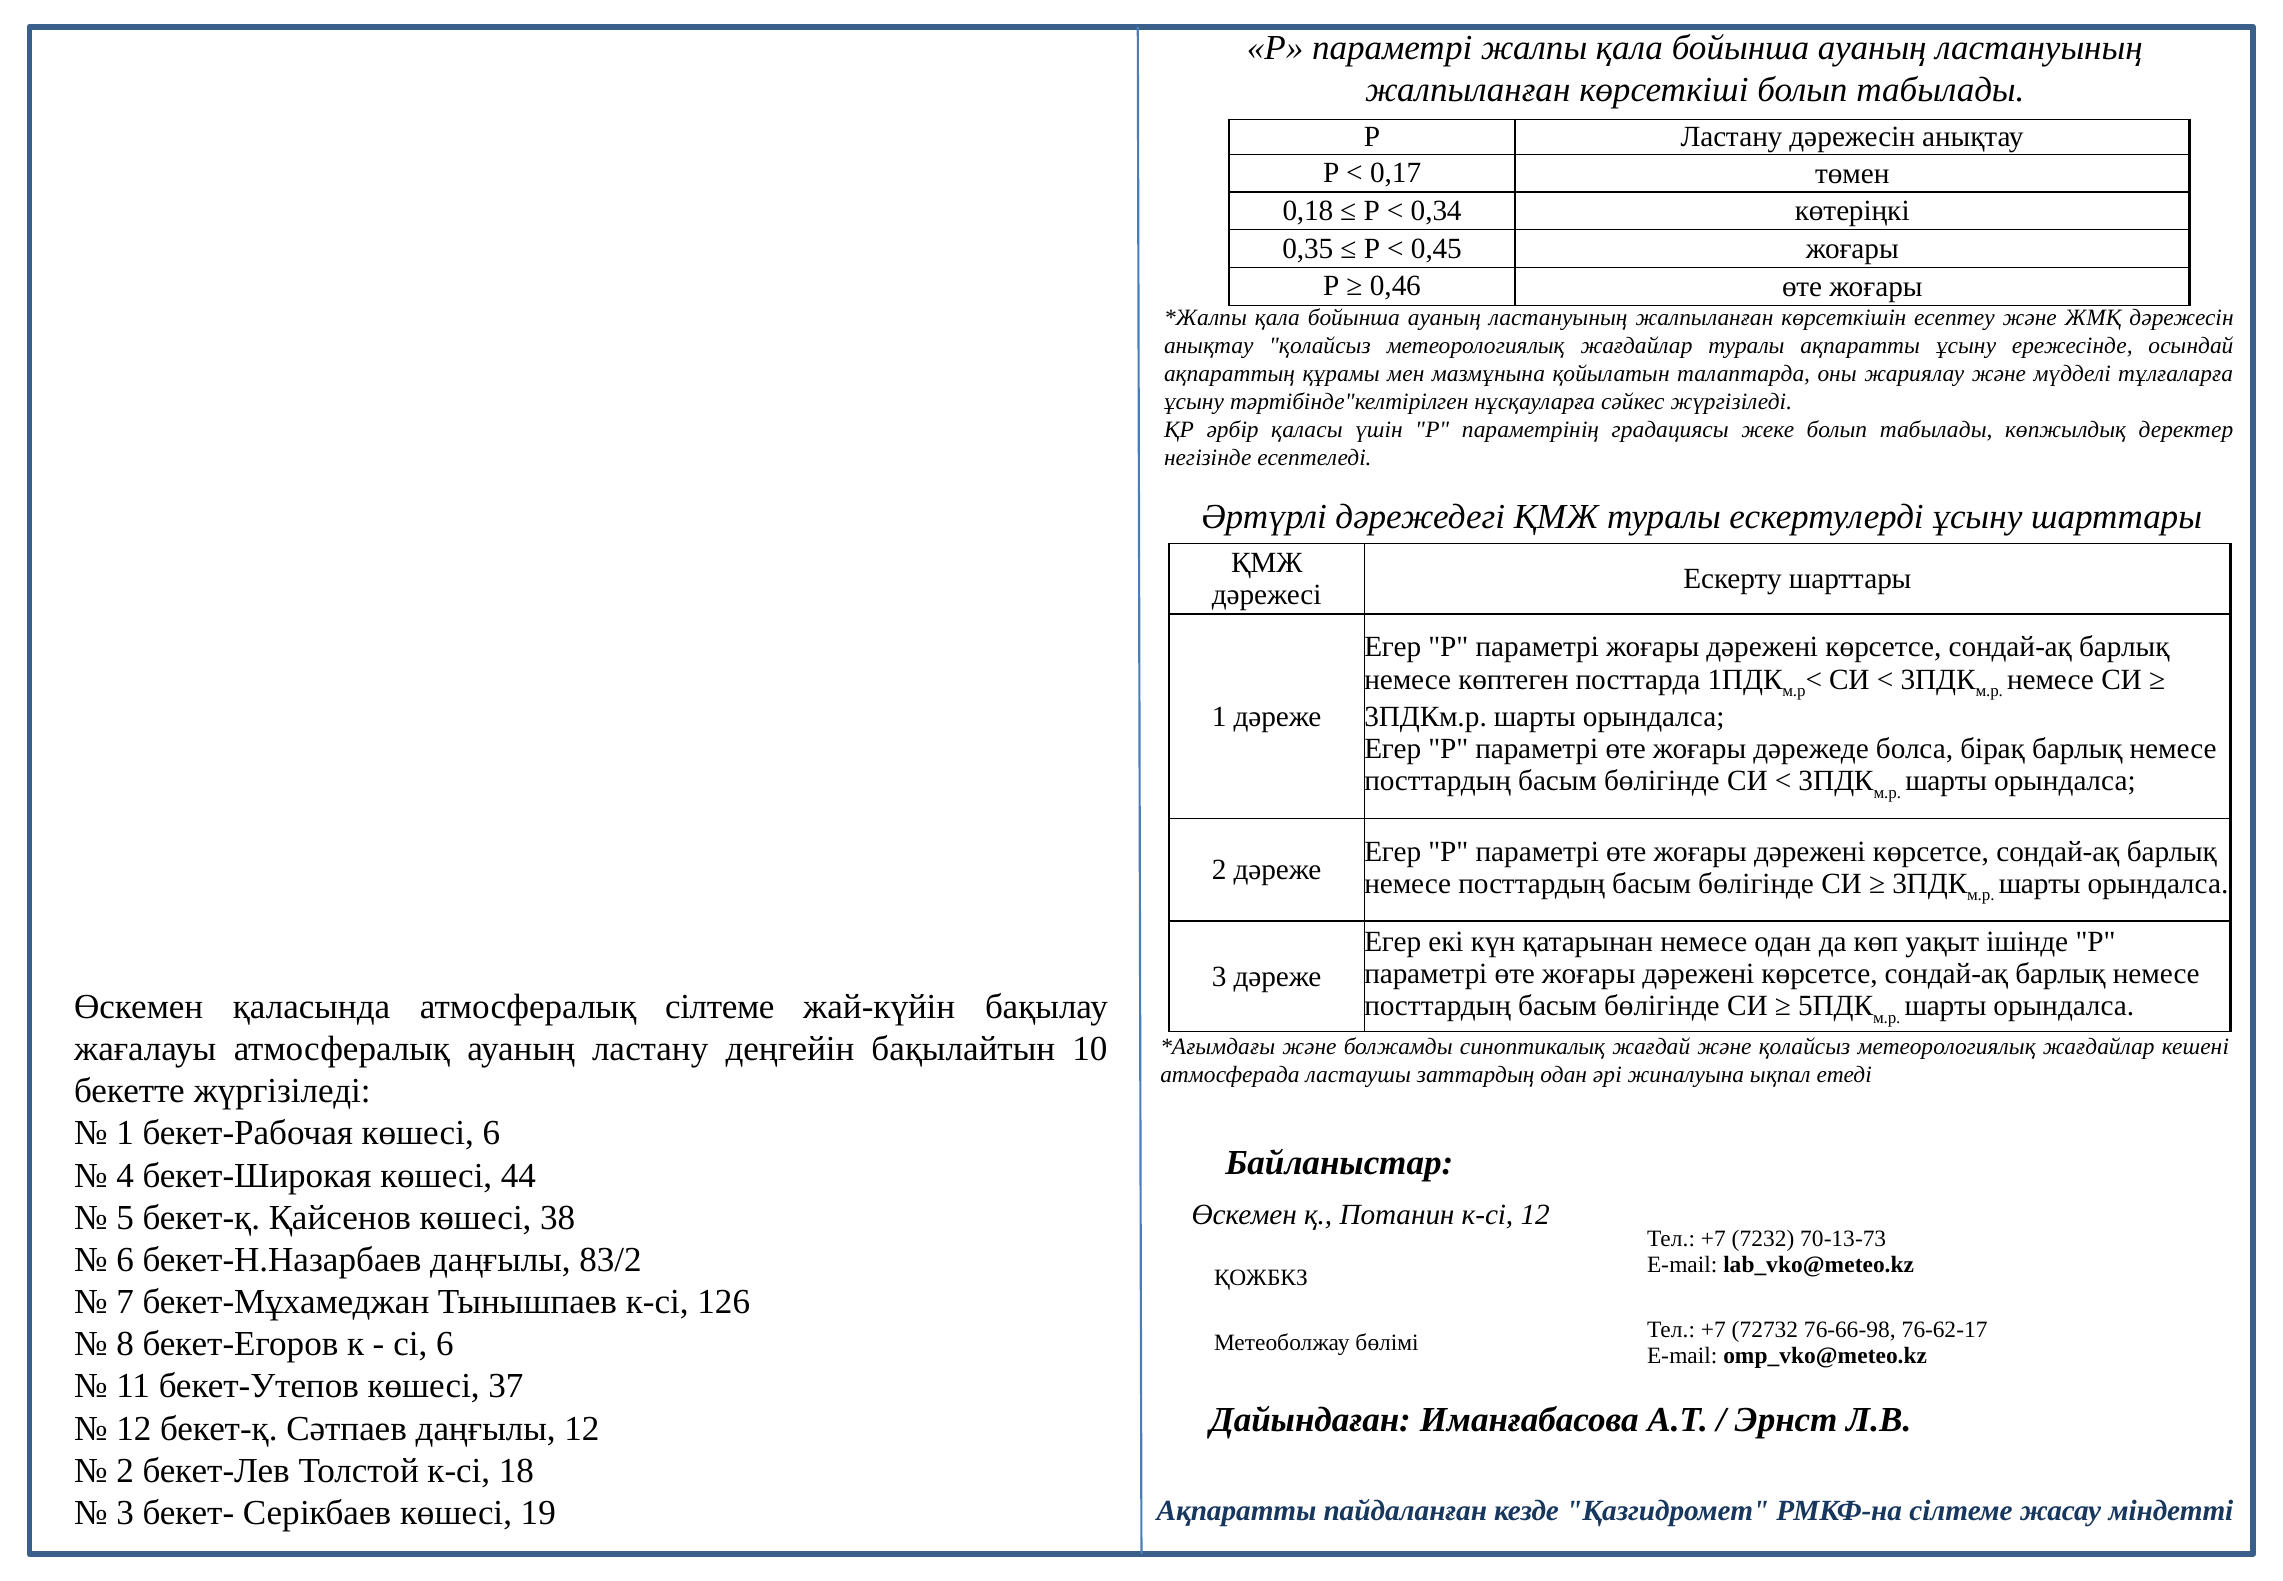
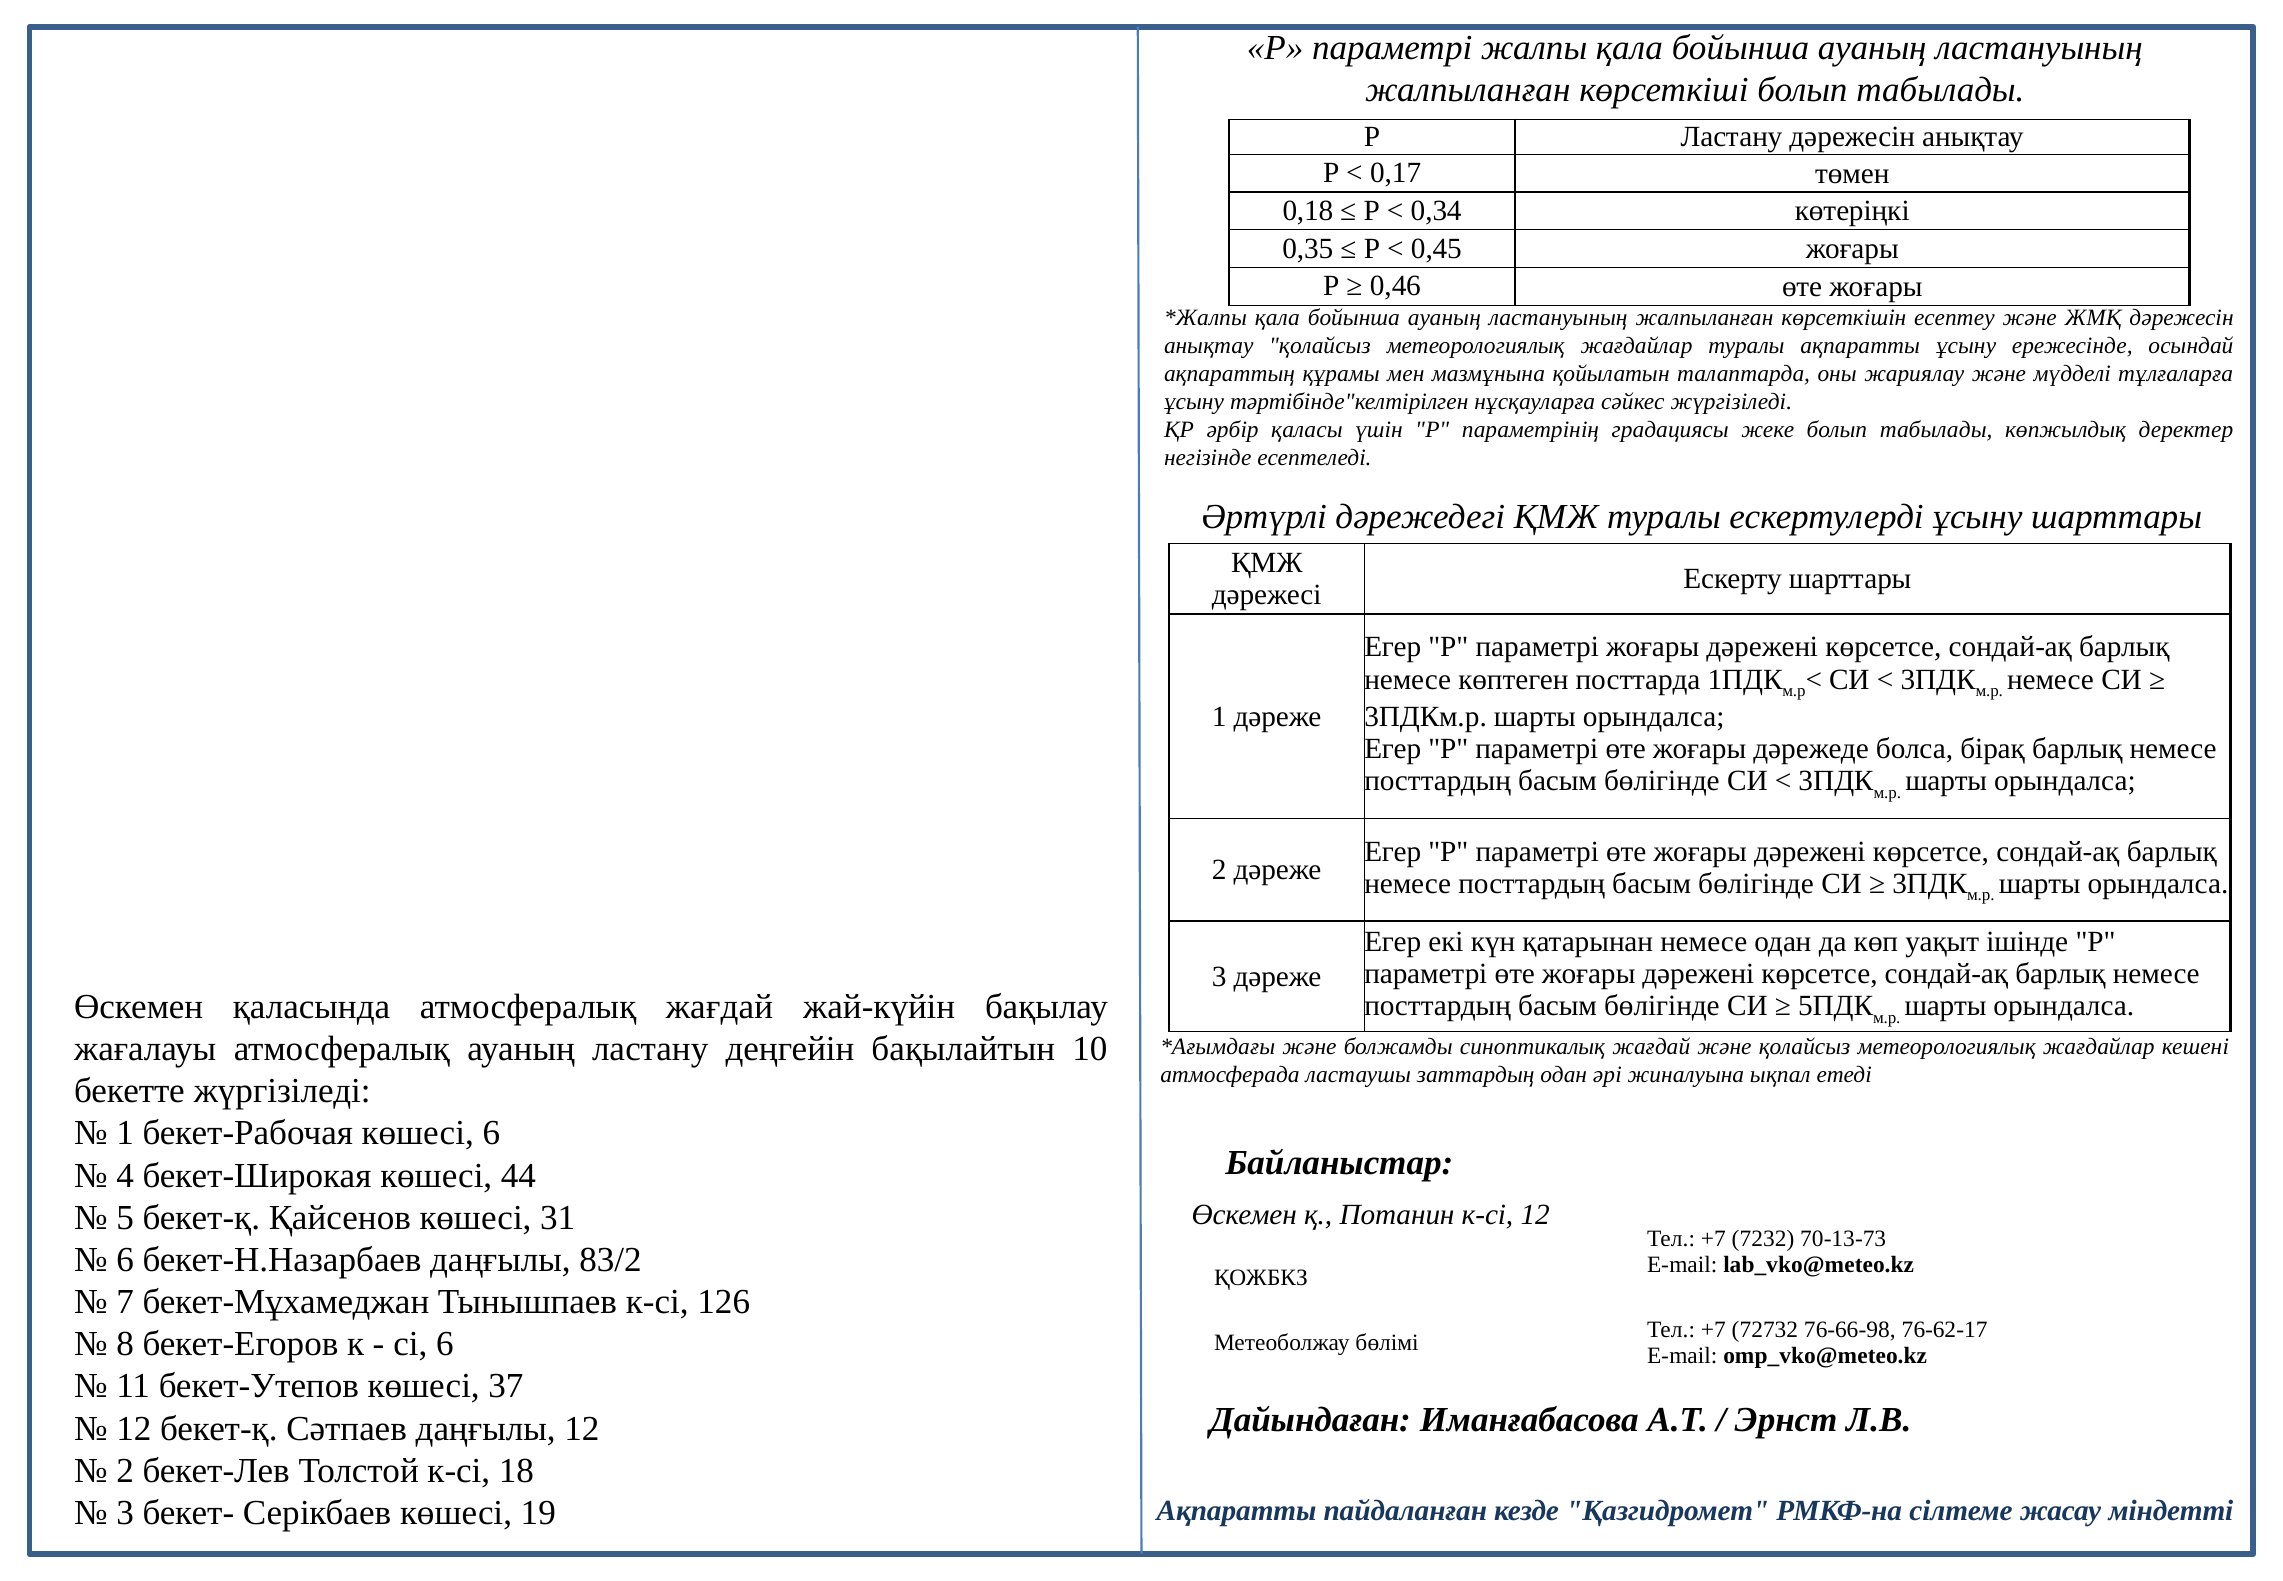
атмосфералық сілтеме: сілтеме -> жағдай (719, 1007)
38: 38 -> 31 (558, 1217)
